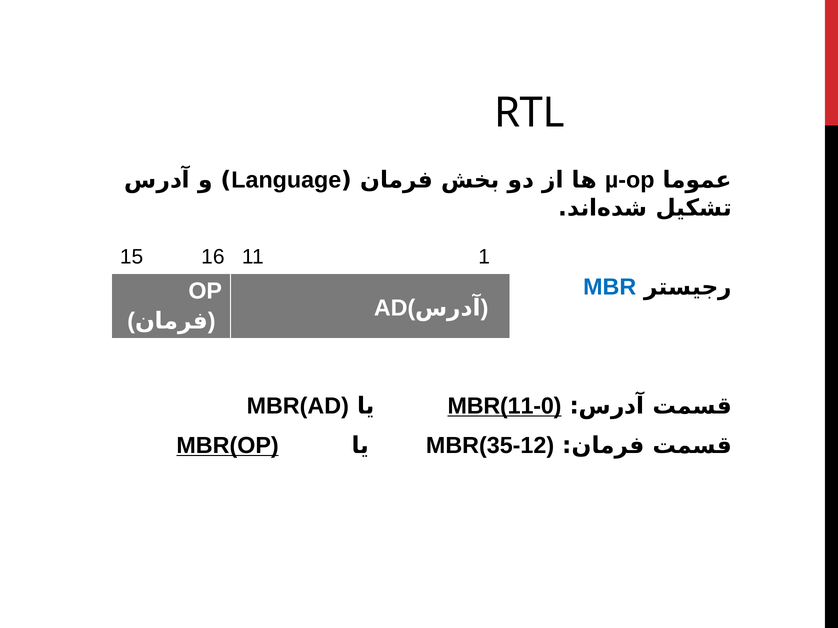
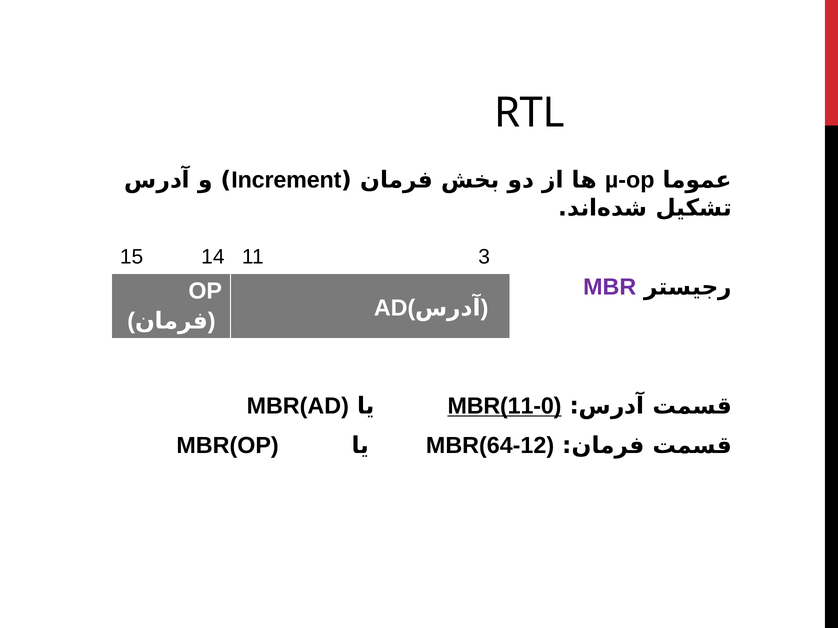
Language: Language -> Increment (286, 180)
16: 16 -> 14 (213, 257)
1: 1 -> 3 (484, 257)
MBR colour: blue -> purple (610, 288)
MBR(OP underline: present -> none (228, 446)
MBR(35-12: MBR(35-12 -> MBR(64-12 (490, 446)
